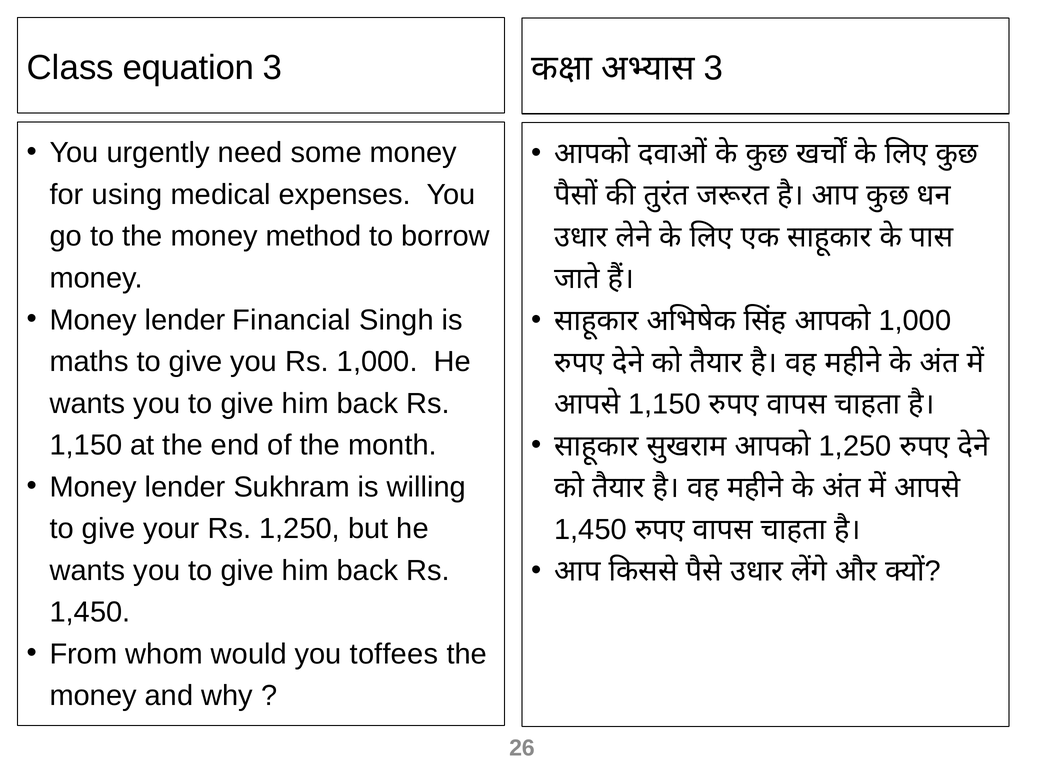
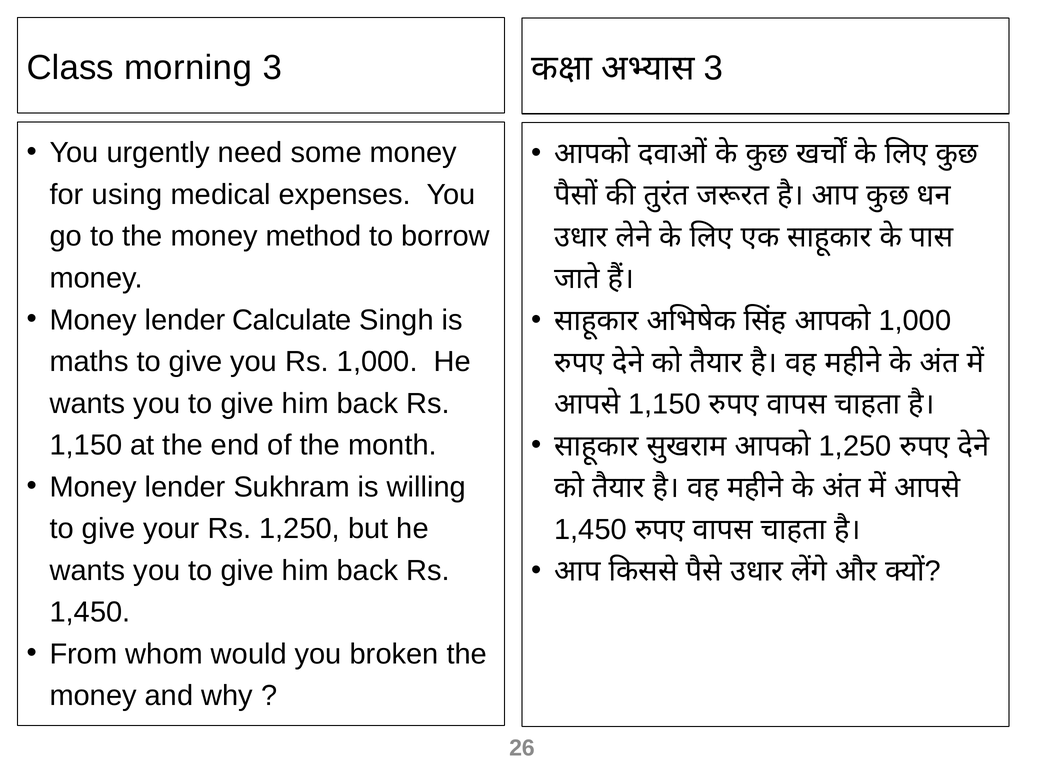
equation: equation -> morning (188, 68)
Financial: Financial -> Calculate (292, 320)
toffees: toffees -> broken (394, 654)
